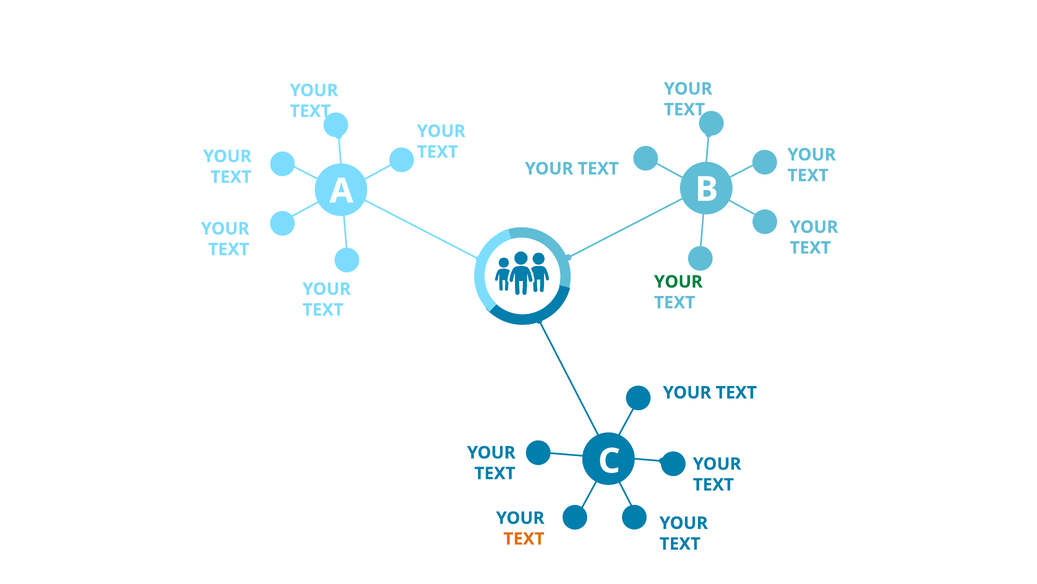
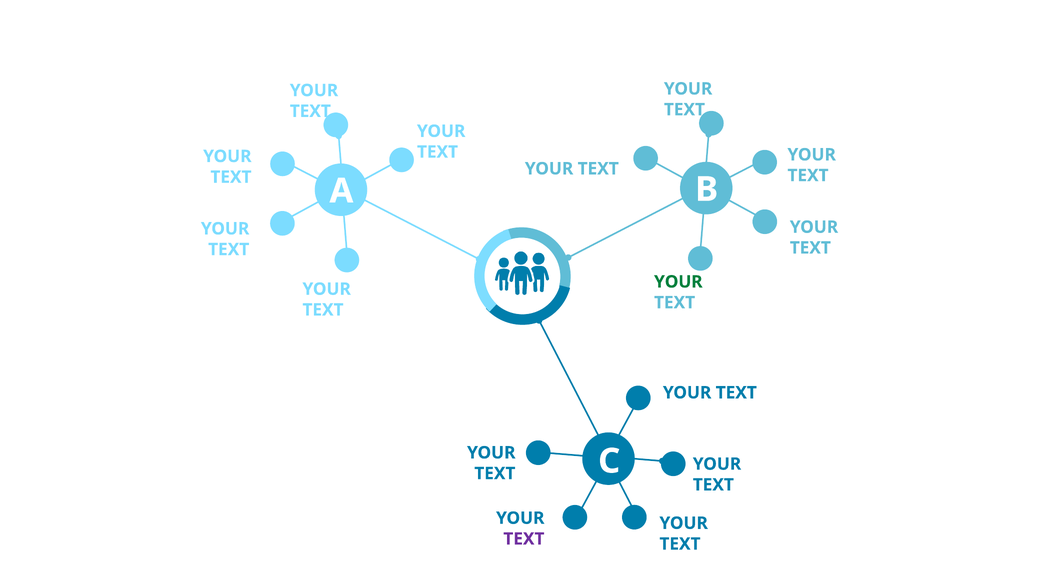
TEXT colour: orange -> purple (524, 538)
